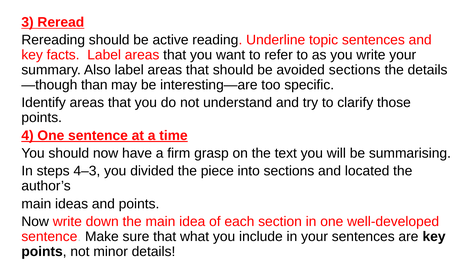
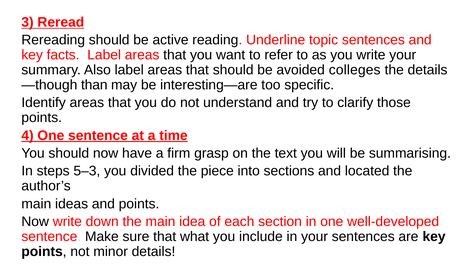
avoided sections: sections -> colleges (355, 70)
4–3: 4–3 -> 5–3 (87, 171)
